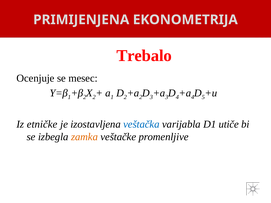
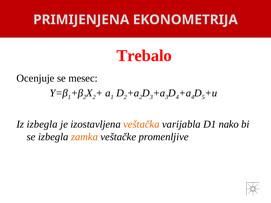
Iz etničke: etničke -> izbegla (42, 124)
veštačka colour: blue -> orange (141, 124)
utiče: utiče -> nako (229, 124)
